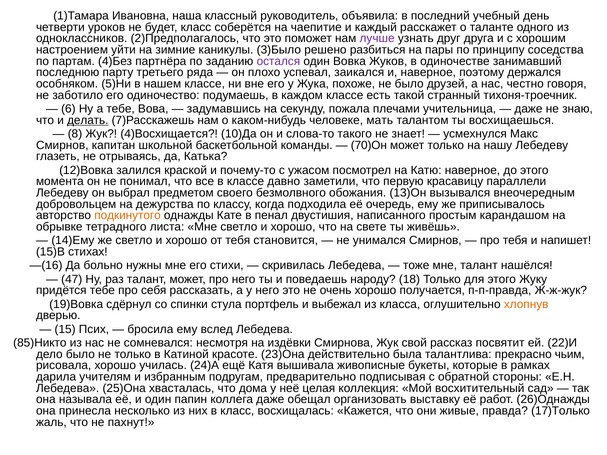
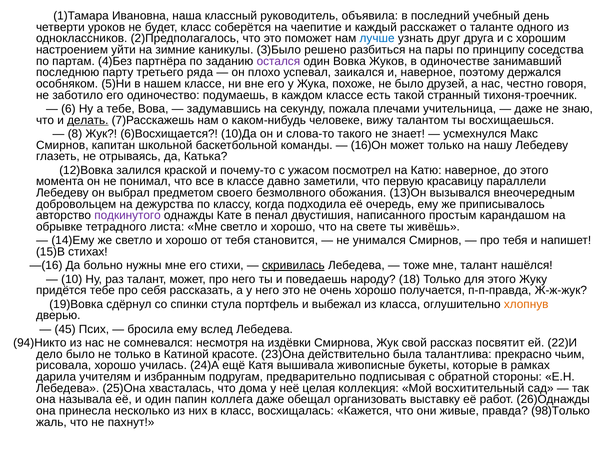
лучше colour: purple -> blue (377, 39)
мать: мать -> вижу (380, 120)
4)Восхищается: 4)Восхищается -> 6)Восхищается (169, 134)
70)Он: 70)Он -> 16)Он (369, 145)
подкинутого colour: orange -> purple (128, 216)
скривилась underline: none -> present (293, 266)
47: 47 -> 10 (72, 279)
15: 15 -> 45 (65, 329)
85)Никто: 85)Никто -> 94)Никто (40, 343)
17)Только: 17)Только -> 98)Только (561, 411)
